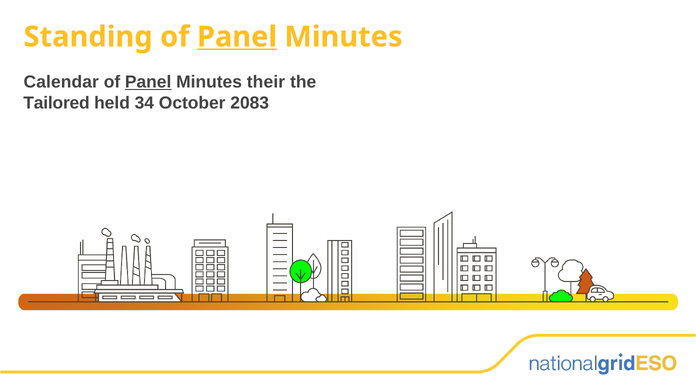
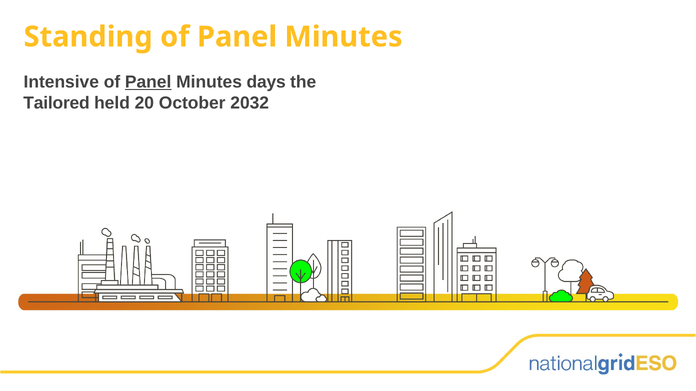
Panel underline: present -> none (237, 37)
Calendar: Calendar -> Intensive (61, 82)
their: their -> days (266, 82)
34: 34 -> 20 (144, 103)
2083: 2083 -> 2032 (250, 103)
